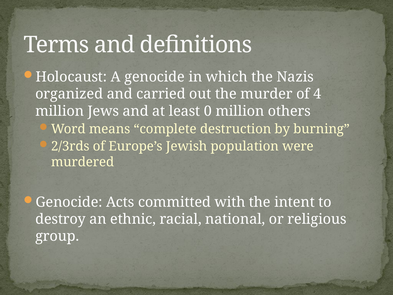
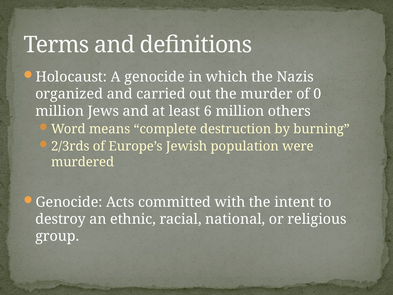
4: 4 -> 0 (317, 94)
0: 0 -> 6 (208, 111)
